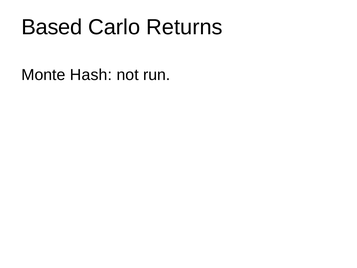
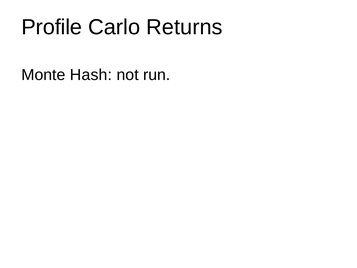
Based: Based -> Profile (52, 27)
